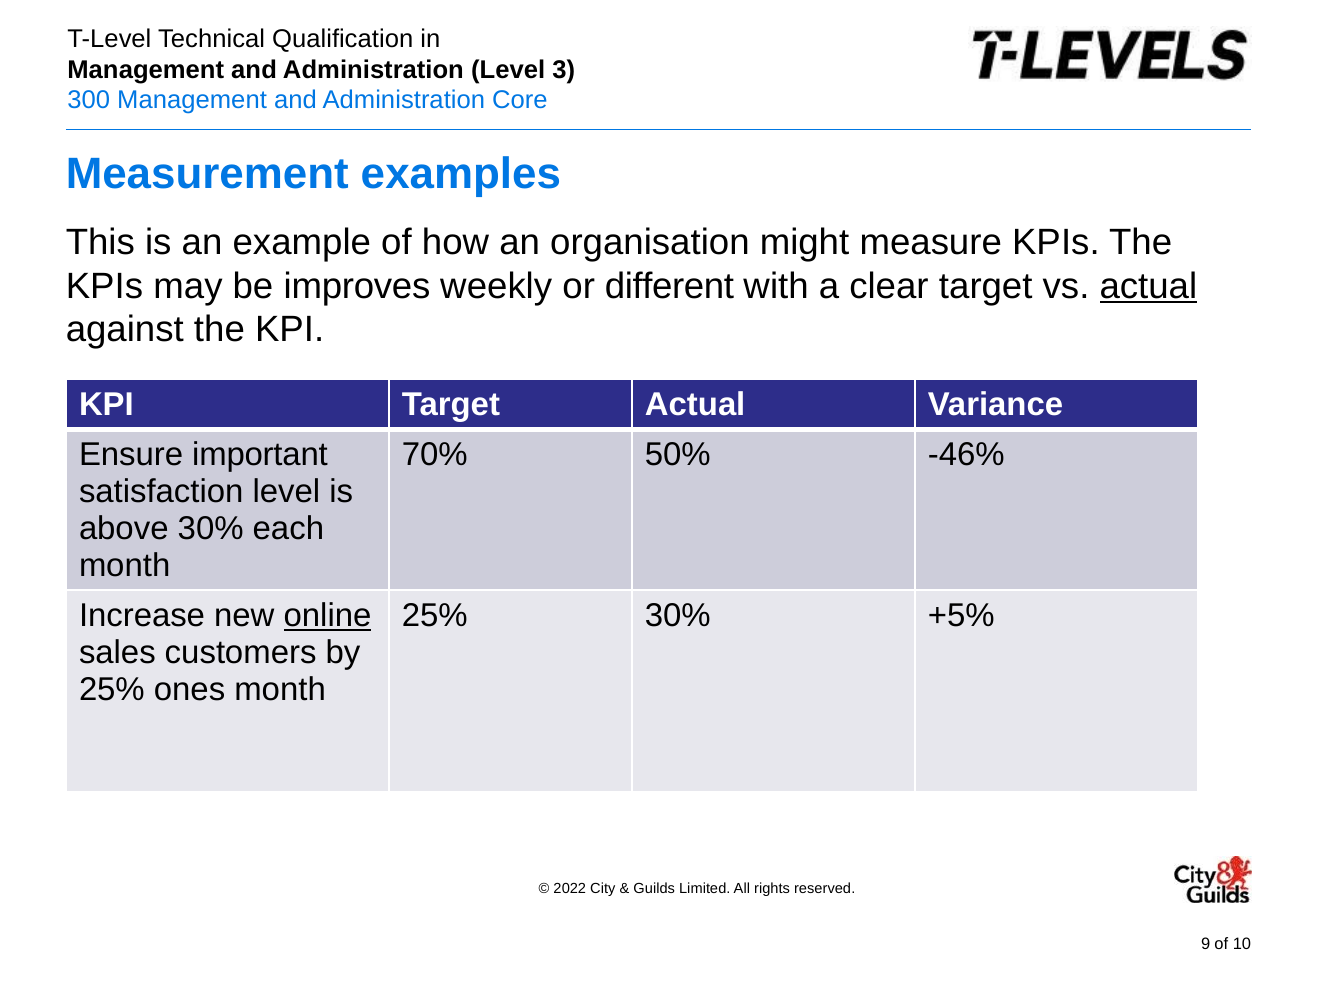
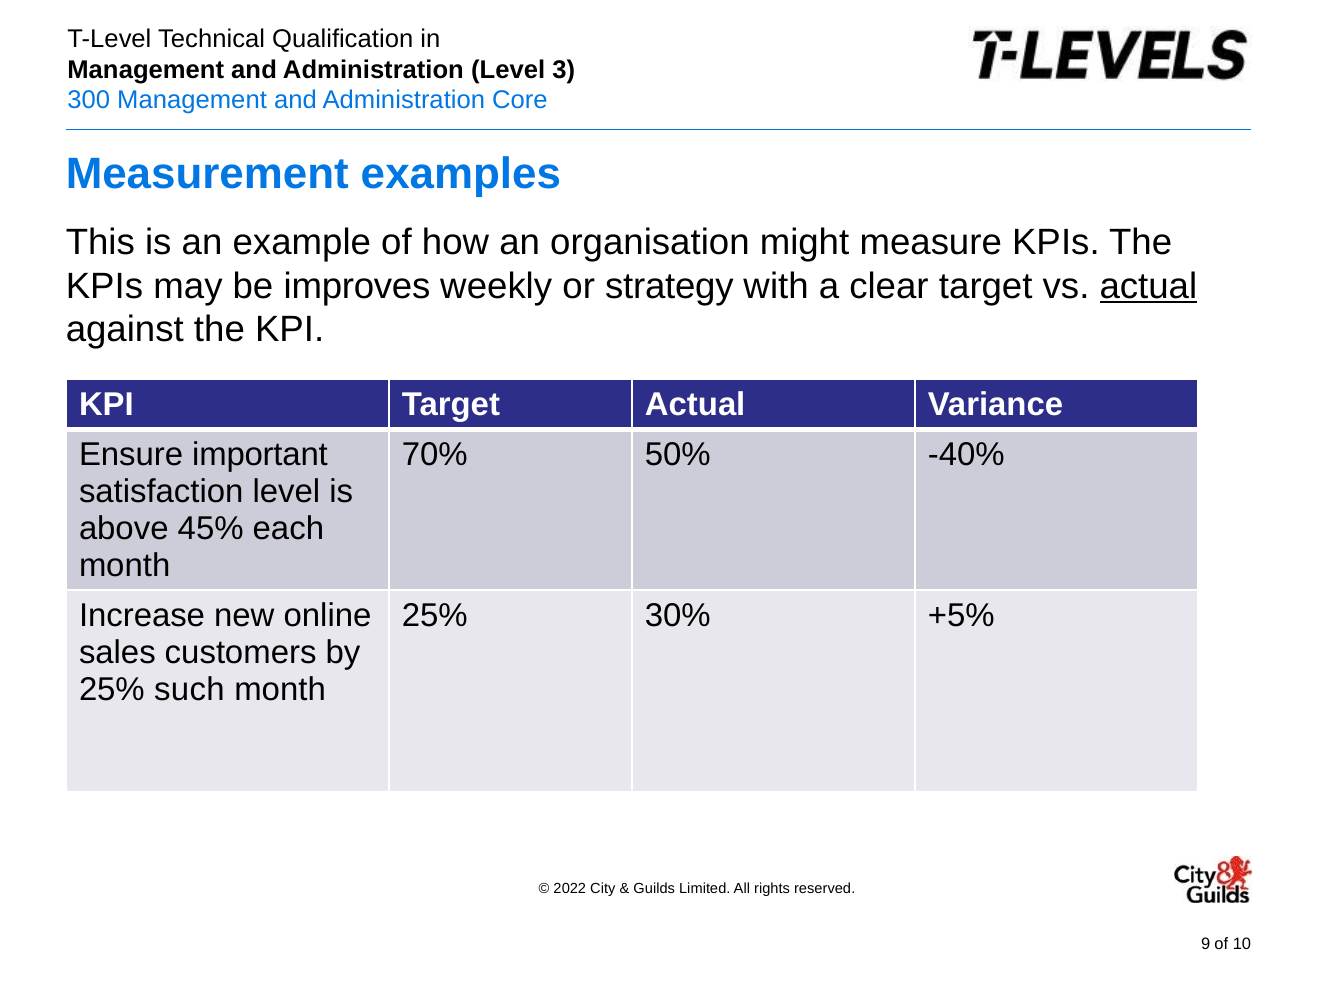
different: different -> strategy (669, 286)
-46%: -46% -> -40% (966, 455)
above 30%: 30% -> 45% (211, 529)
online underline: present -> none (328, 616)
ones: ones -> such (189, 690)
